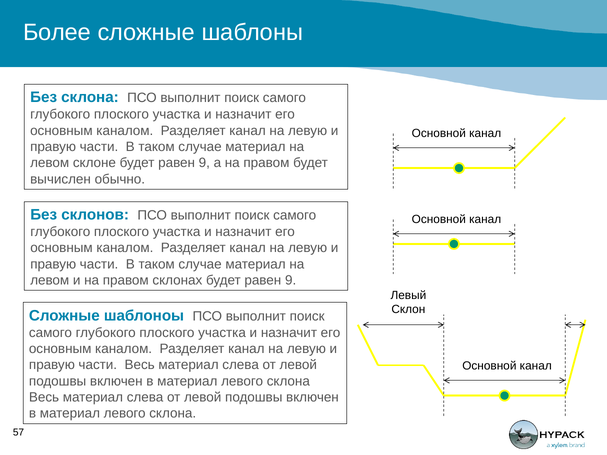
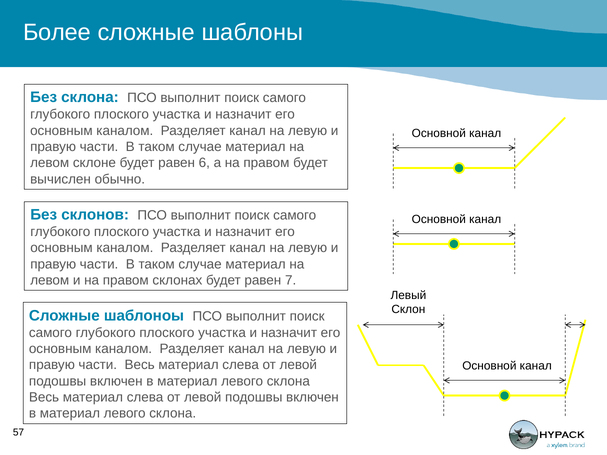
склоне будет равен 9: 9 -> 6 (204, 163)
склонах будет равен 9: 9 -> 7 (291, 280)
